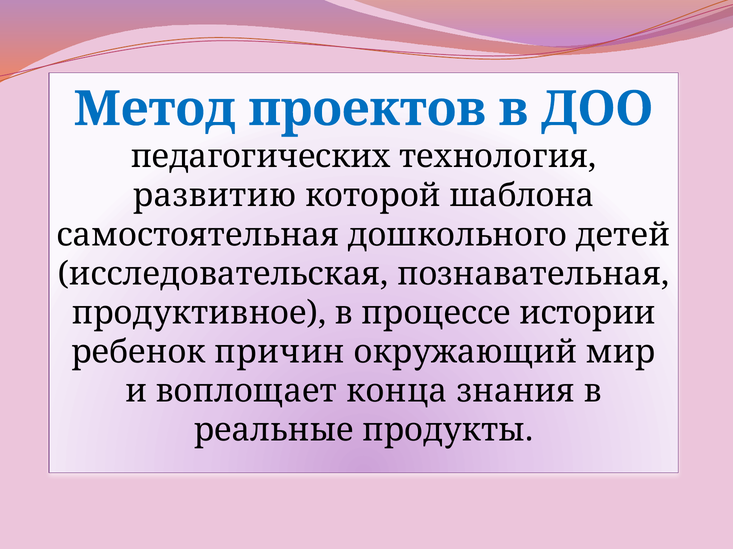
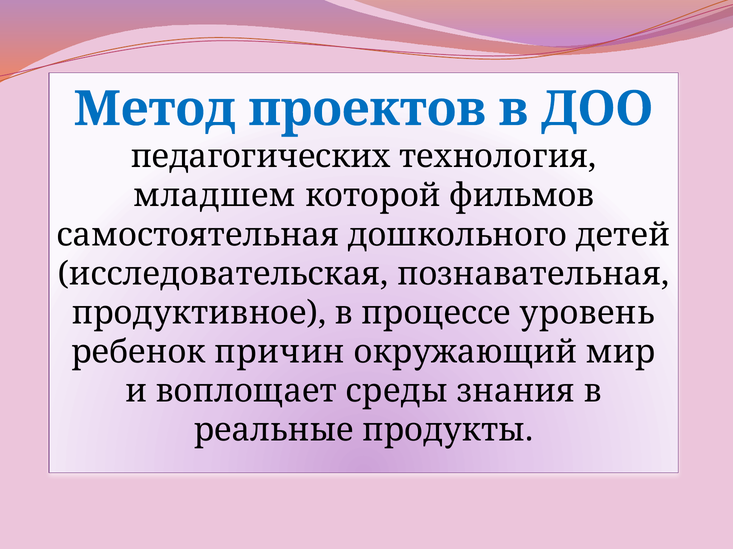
развитию: развитию -> младшем (215, 196)
шаблона: шаблона -> фильмов (522, 196)
истории: истории -> уровень (587, 313)
конца: конца -> среды (397, 392)
